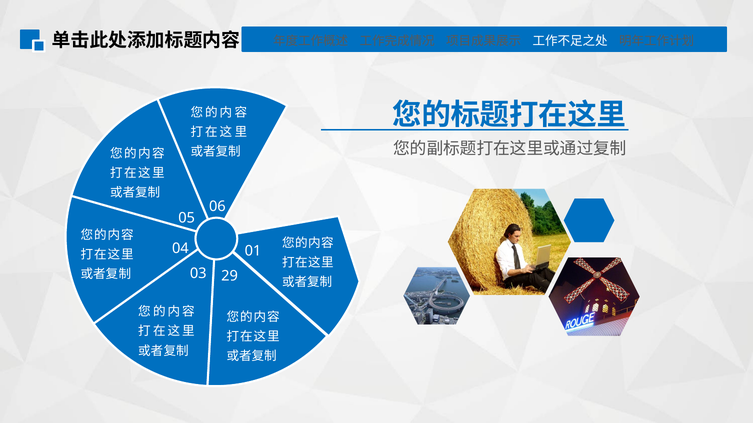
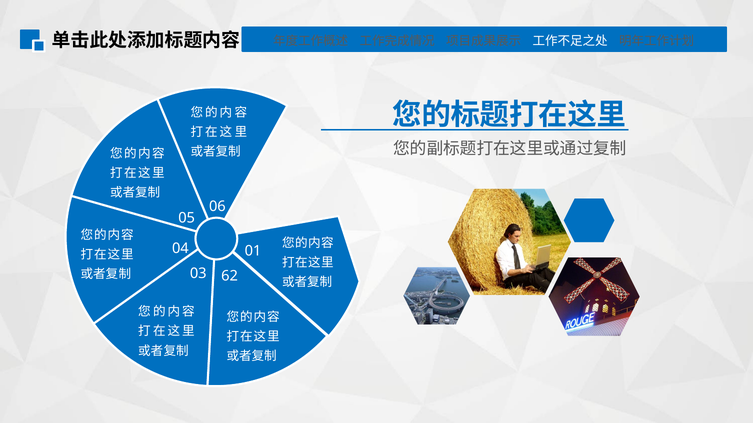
29: 29 -> 62 (230, 276)
